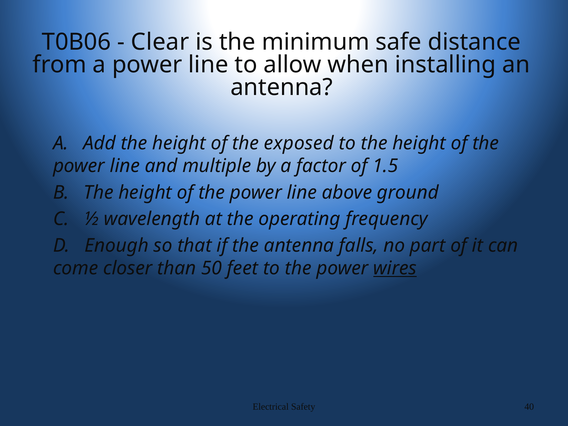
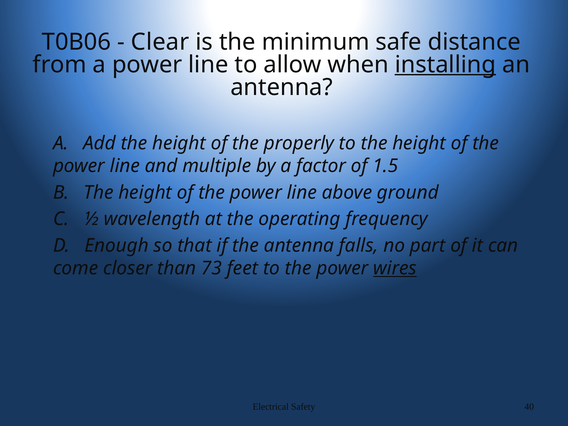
installing underline: none -> present (445, 65)
exposed: exposed -> properly (299, 143)
50: 50 -> 73 (212, 268)
